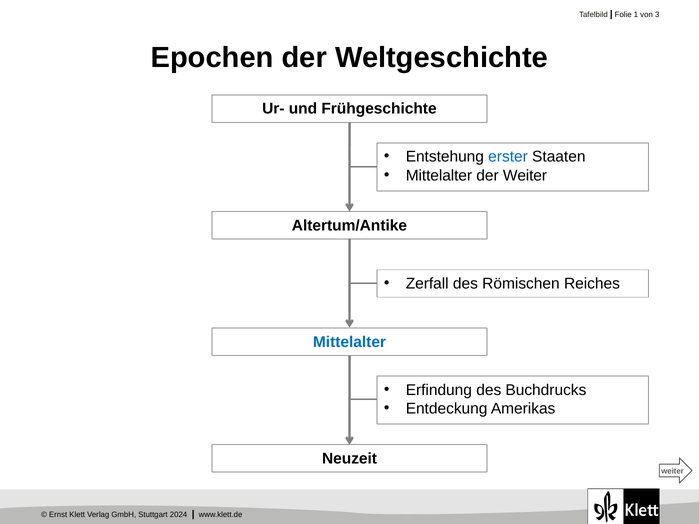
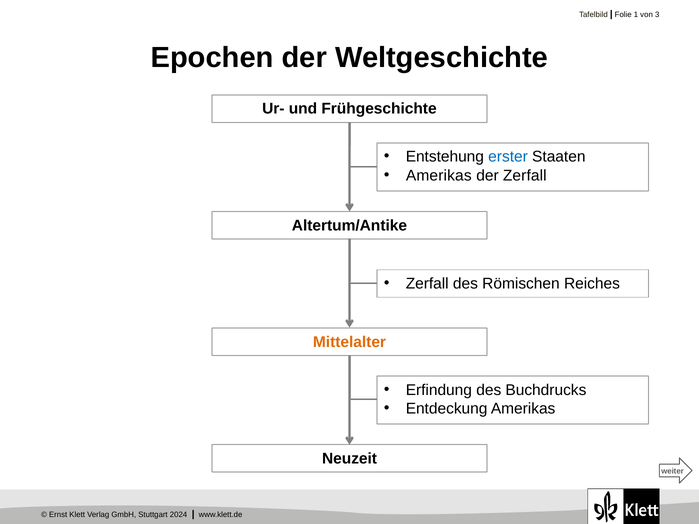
Mittelalter: Mittelalter -> Amerikas (439, 175)
der Weiter: Weiter -> Zerfall (525, 175)
Mittelalter colour: blue -> orange (349, 342)
